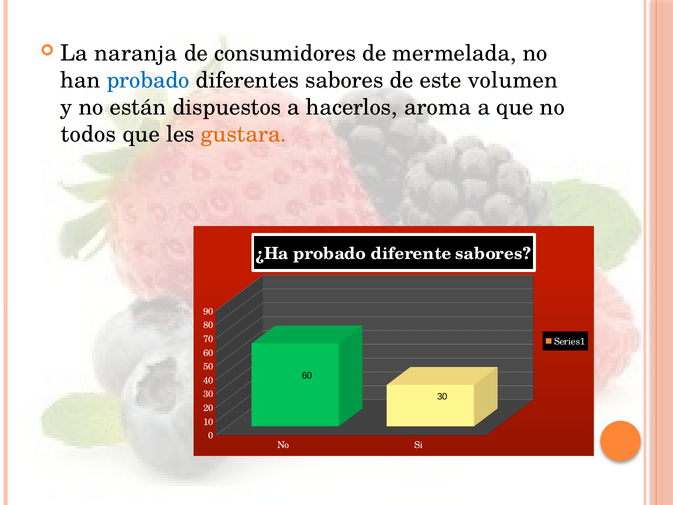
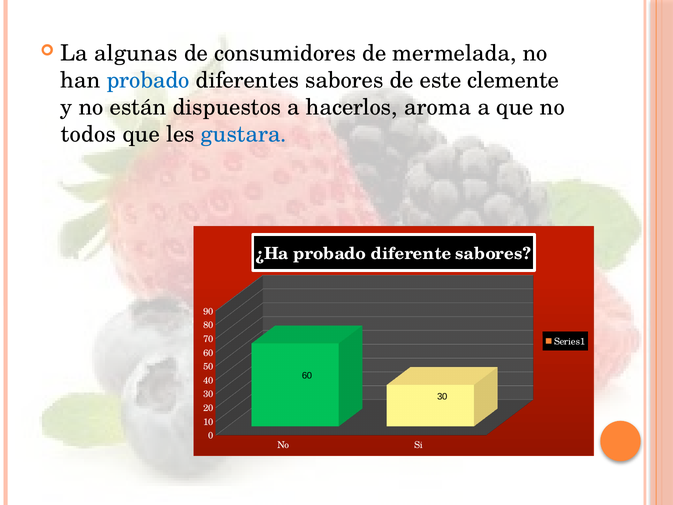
naranja: naranja -> algunas (136, 53)
volumen: volumen -> clemente (513, 80)
gustara colour: orange -> blue (244, 134)
